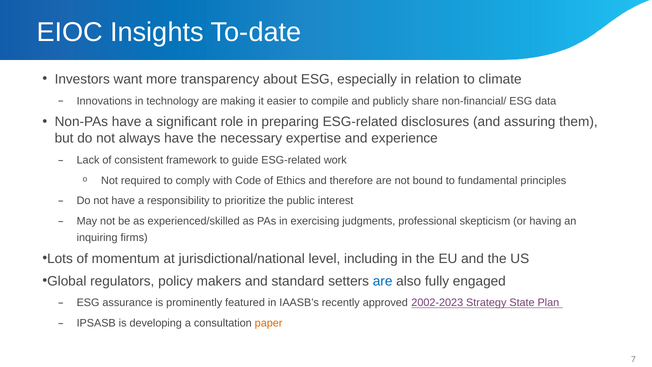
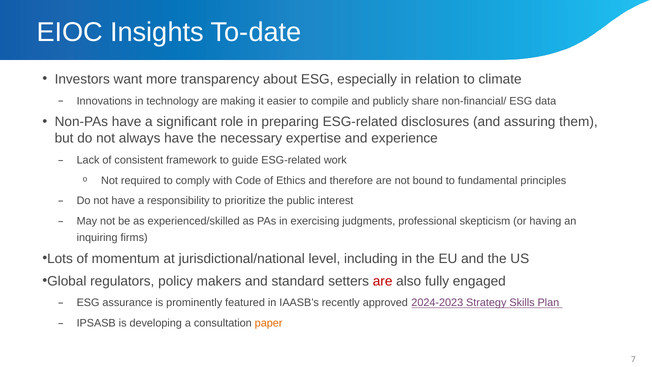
are colour: blue -> red (383, 281)
2002-2023: 2002-2023 -> 2024-2023 (437, 303)
State: State -> Skills (522, 303)
